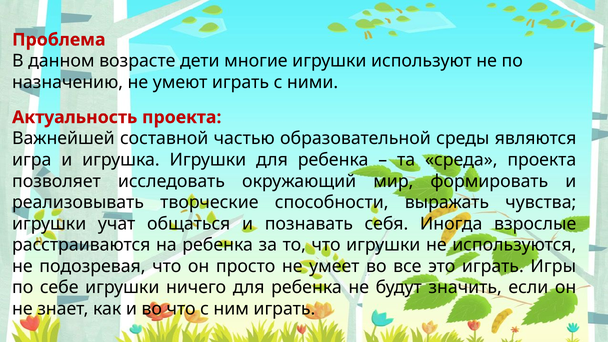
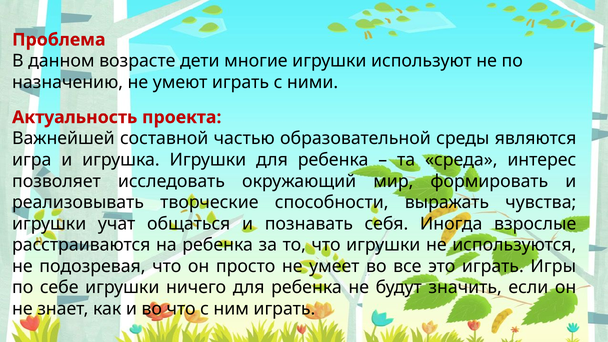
среда проекта: проекта -> интерес (542, 160)
